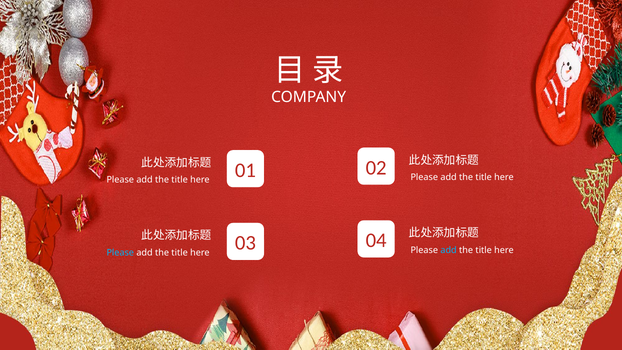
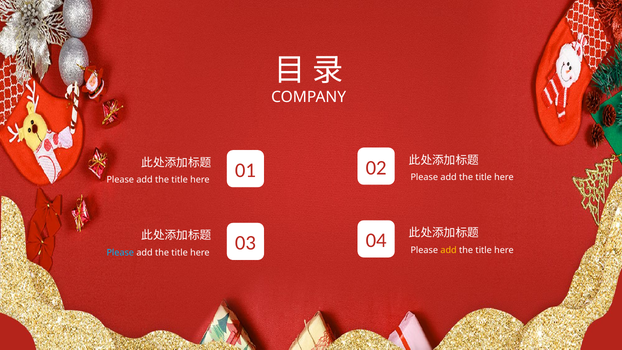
add colour: light blue -> yellow (449, 250)
